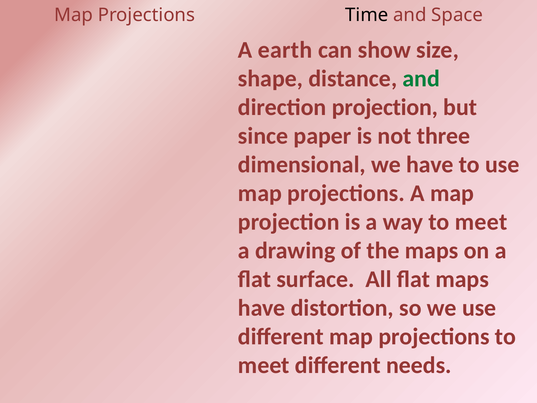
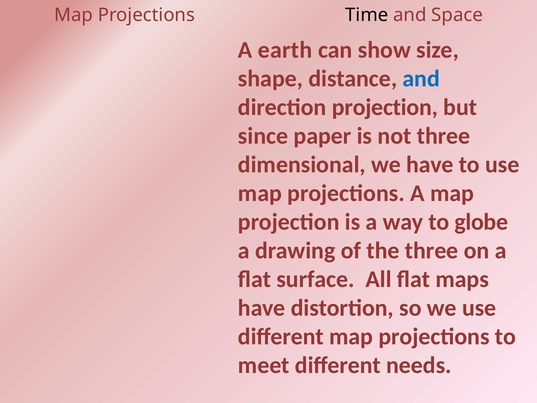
and colour: green -> blue (421, 79)
way to meet: meet -> globe (481, 222)
the maps: maps -> three (432, 250)
